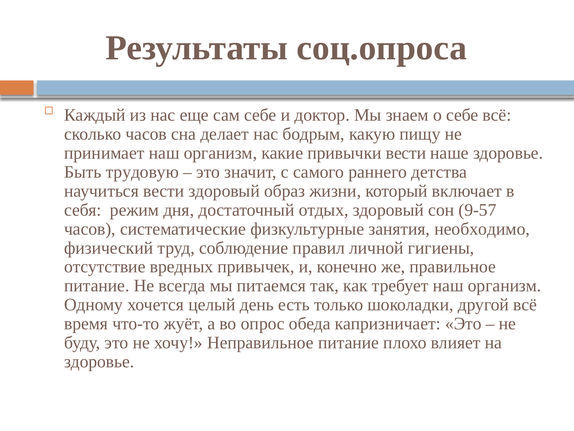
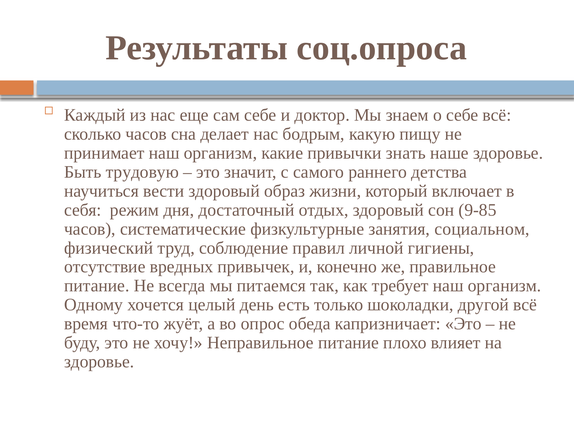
привычки вести: вести -> знать (406, 153)
9-57: 9-57 -> 9-85 (478, 210)
необходимо: необходимо -> социальном (482, 229)
